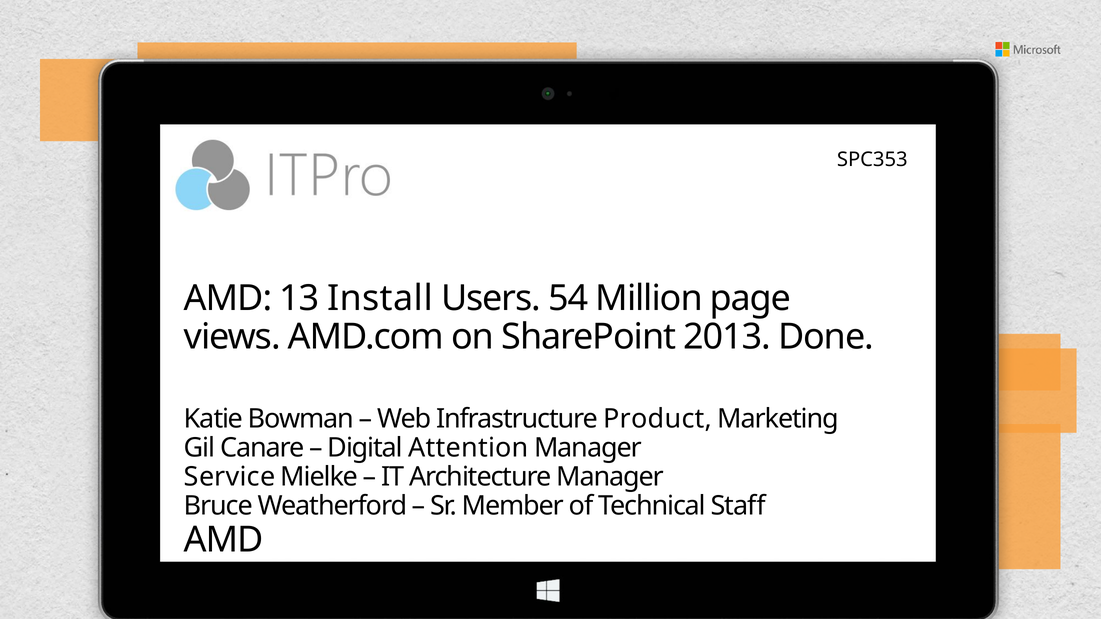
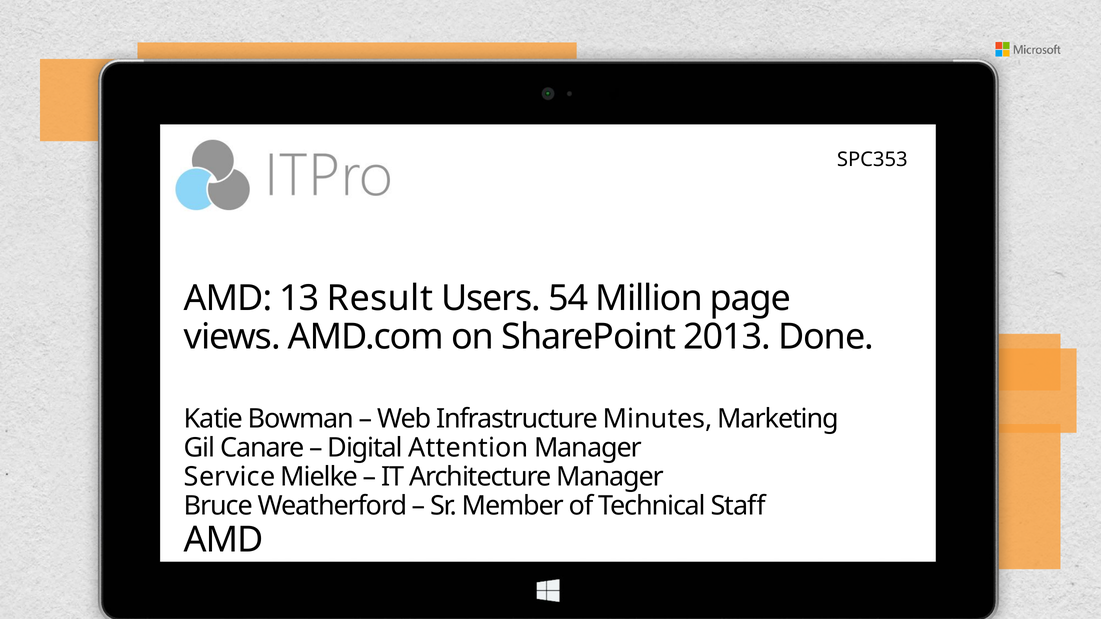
Install: Install -> Result (380, 298)
Product: Product -> Minutes (658, 419)
